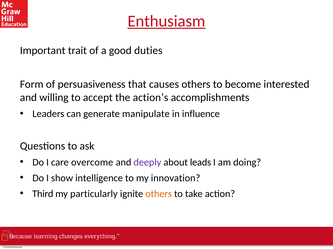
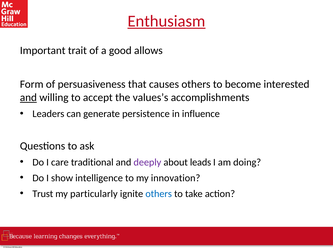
duties: duties -> allows (148, 51)
and underline: none -> present (28, 98)
action’s: action’s -> values’s (151, 98)
manipulate: manipulate -> persistence (146, 114)
overcome: overcome -> traditional (92, 163)
Third: Third -> Trust (43, 194)
others colour: orange -> blue (159, 194)
